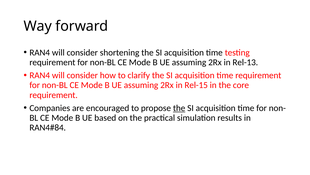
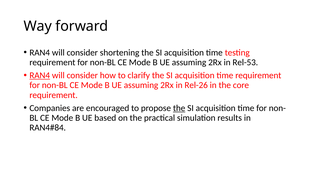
Rel-13: Rel-13 -> Rel-53 (245, 62)
RAN4 underline: none -> present (40, 75)
Rel-15: Rel-15 -> Rel-26 (196, 85)
